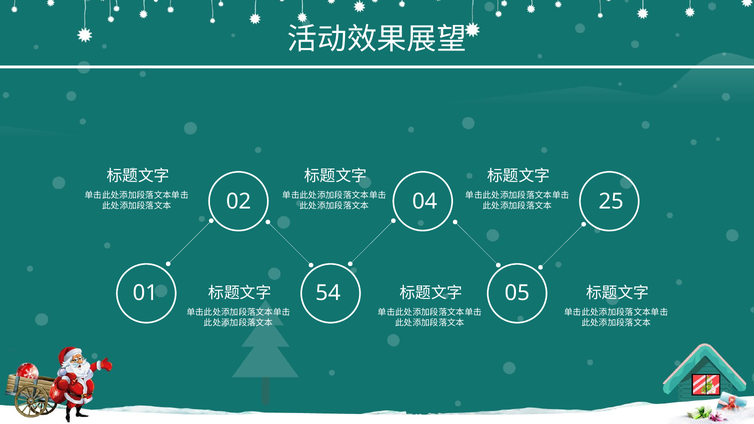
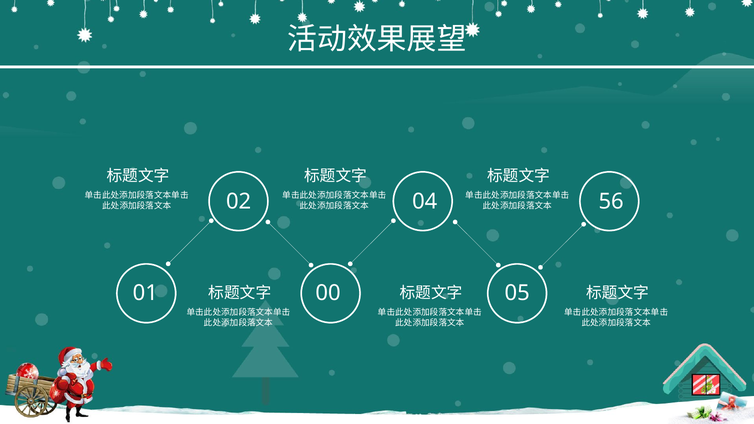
25: 25 -> 56 (611, 202)
54: 54 -> 00 (328, 293)
